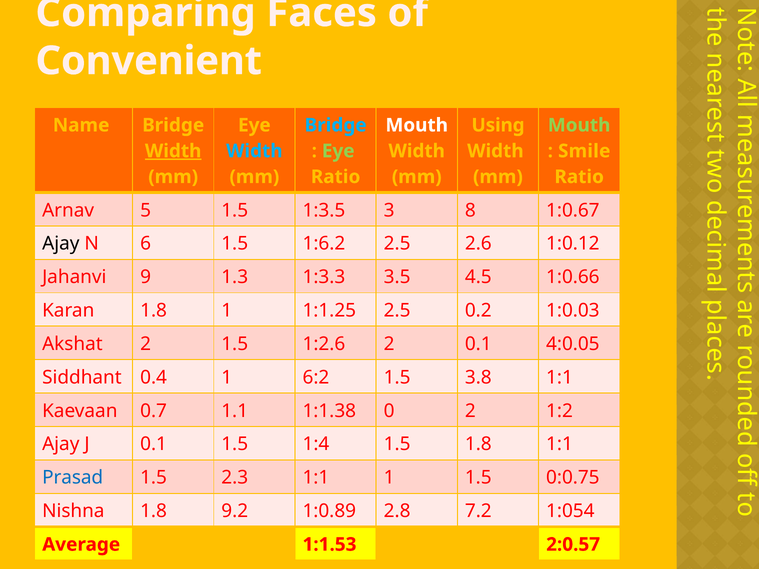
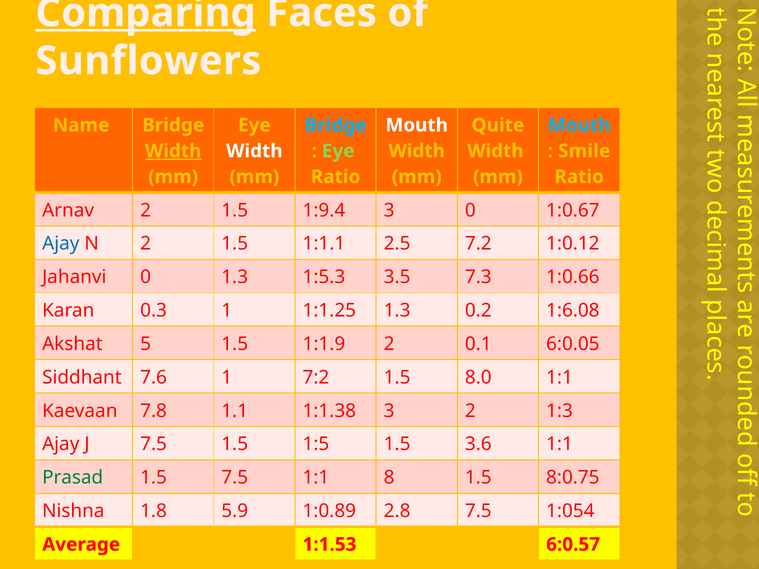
Comparing underline: none -> present (146, 13)
Convenient: Convenient -> Sunflowers (148, 61)
Using: Using -> Quite (498, 125)
Mouth colour: light green -> light blue (579, 125)
Width colour: light blue -> white (254, 151)
Arnav 5: 5 -> 2 (146, 210)
1:3.5: 1:3.5 -> 1:9.4 (324, 210)
3 8: 8 -> 0 (470, 210)
Ajay colour: black -> blue (61, 244)
N 6: 6 -> 2 (146, 244)
1:6.2: 1:6.2 -> 1:1.1 (324, 244)
2.6: 2.6 -> 7.2 (478, 244)
Jahanvi 9: 9 -> 0 (146, 277)
1:3.3: 1:3.3 -> 1:5.3 (324, 277)
4.5: 4.5 -> 7.3 (478, 277)
Karan 1.8: 1.8 -> 0.3 (154, 311)
1:1.25 2.5: 2.5 -> 1.3 (397, 311)
1:0.03: 1:0.03 -> 1:6.08 (573, 311)
Akshat 2: 2 -> 5 (146, 344)
1:2.6: 1:2.6 -> 1:1.9 (324, 344)
4:0.05: 4:0.05 -> 6:0.05 (573, 344)
0.4: 0.4 -> 7.6 (154, 378)
6:2: 6:2 -> 7:2 (316, 378)
3.8: 3.8 -> 8.0 (478, 378)
0.7: 0.7 -> 7.8 (154, 411)
1:1.38 0: 0 -> 3 (389, 411)
1:2: 1:2 -> 1:3 (560, 411)
J 0.1: 0.1 -> 7.5 (154, 444)
1:4: 1:4 -> 1:5 (316, 444)
1.5 1.8: 1.8 -> 3.6 (478, 444)
Prasad colour: blue -> green (73, 478)
1.5 2.3: 2.3 -> 7.5 (235, 478)
1:1 1: 1 -> 8 (389, 478)
0:0.75: 0:0.75 -> 8:0.75 (573, 478)
9.2: 9.2 -> 5.9 (235, 511)
2.8 7.2: 7.2 -> 7.5 (478, 511)
2:0.57: 2:0.57 -> 6:0.57 (573, 545)
